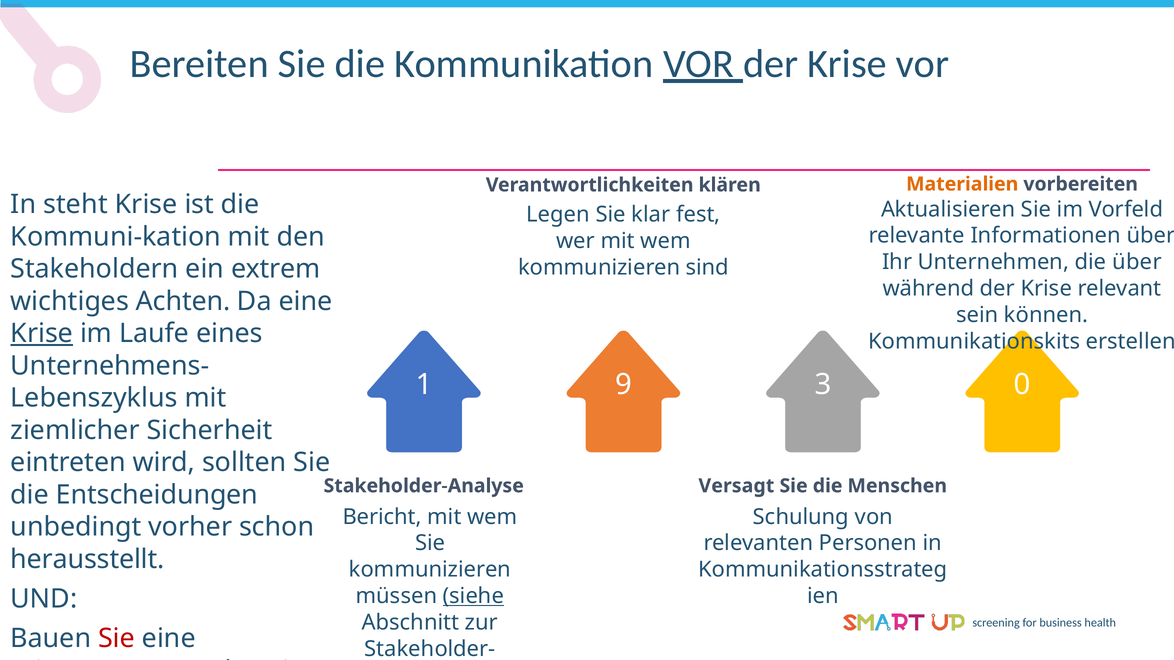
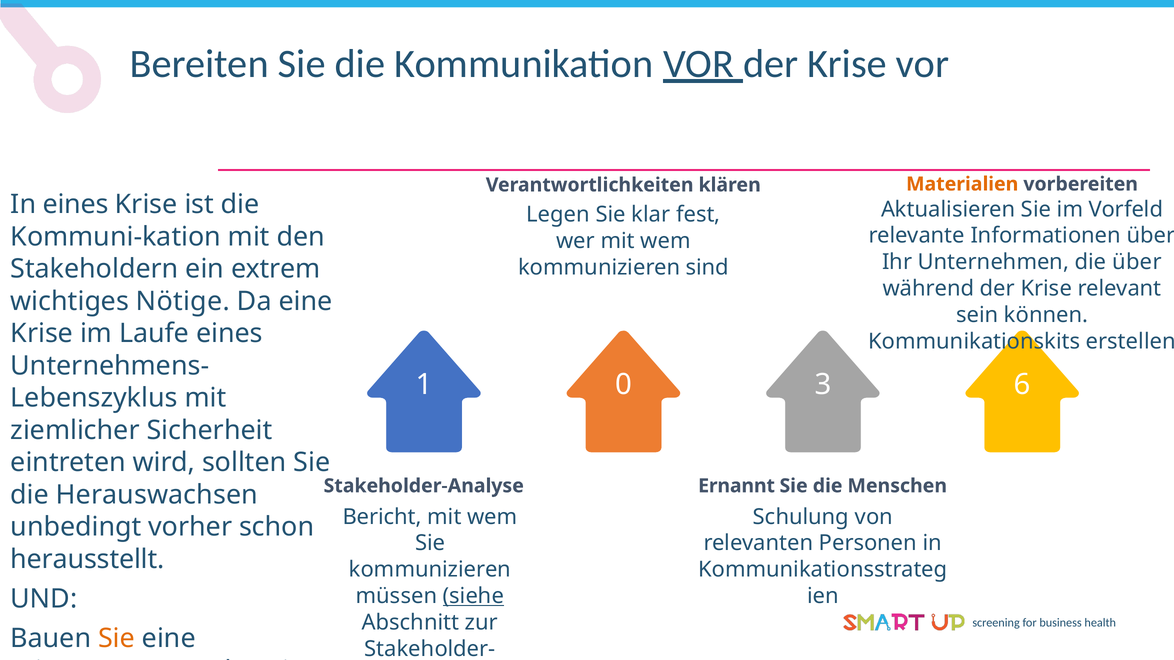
In steht: steht -> eines (76, 205)
Achten: Achten -> Nötige (183, 301)
Krise underline: present -> none (42, 334)
9: 9 -> 0 (623, 385)
0: 0 -> 6 (1022, 385)
Versagt: Versagt -> Ernannt (737, 486)
Entscheidungen: Entscheidungen -> Herauswachsen (157, 495)
Sie colour: red -> orange (117, 639)
